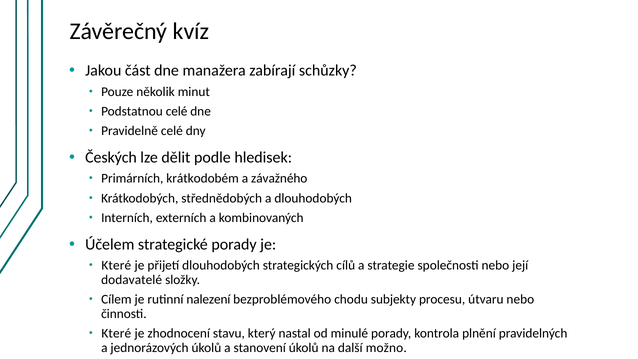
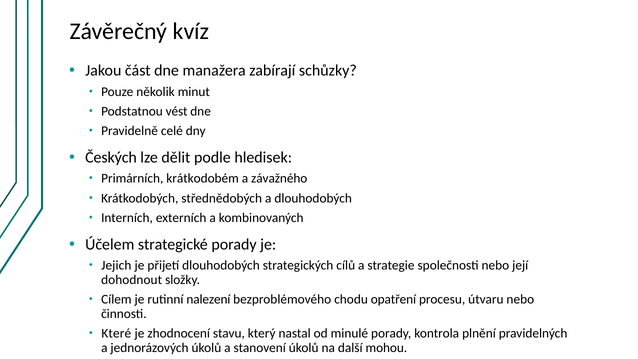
Podstatnou celé: celé -> vést (177, 111)
Které: Které -> Jejich (116, 265)
dodavatelé: dodavatelé -> dohodnout (132, 280)
subjekty: subjekty -> opatření (393, 299)
možno: možno -> mohou (386, 348)
